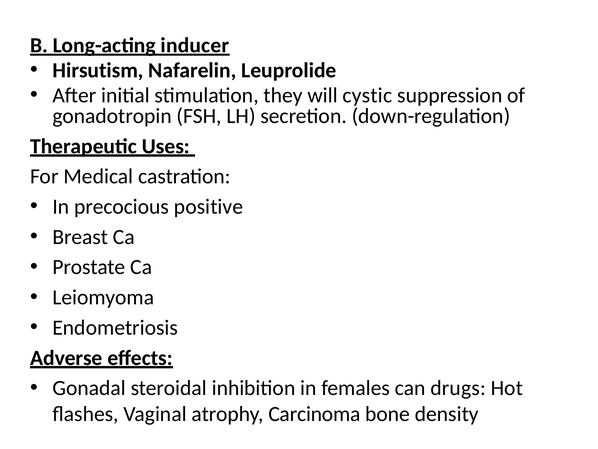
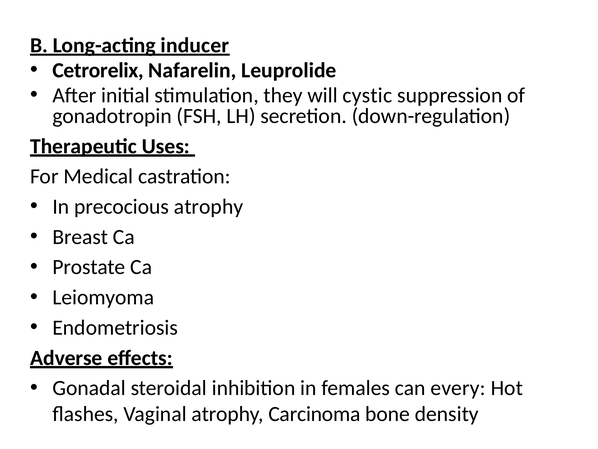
Hirsutism: Hirsutism -> Cetrorelix (98, 70)
precocious positive: positive -> atrophy (209, 206)
drugs: drugs -> every (458, 388)
